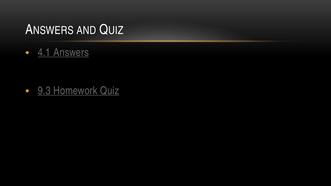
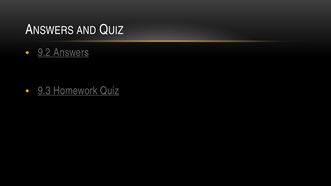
4.1: 4.1 -> 9.2 (44, 52)
